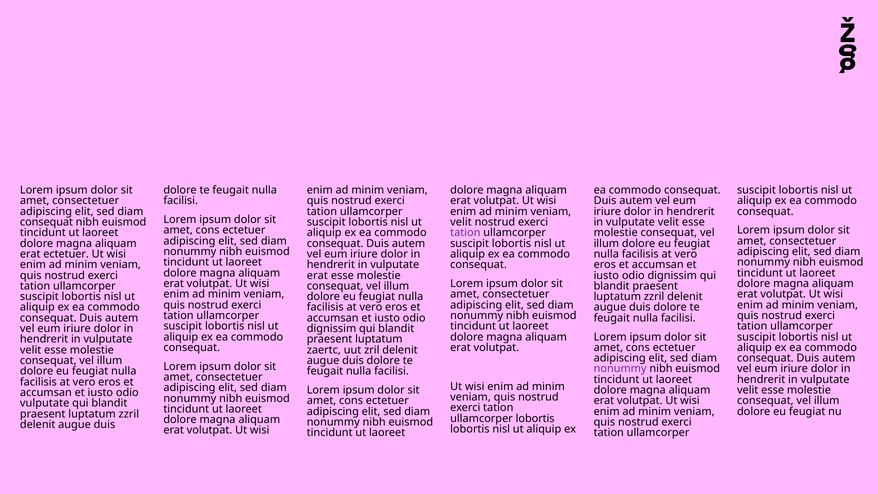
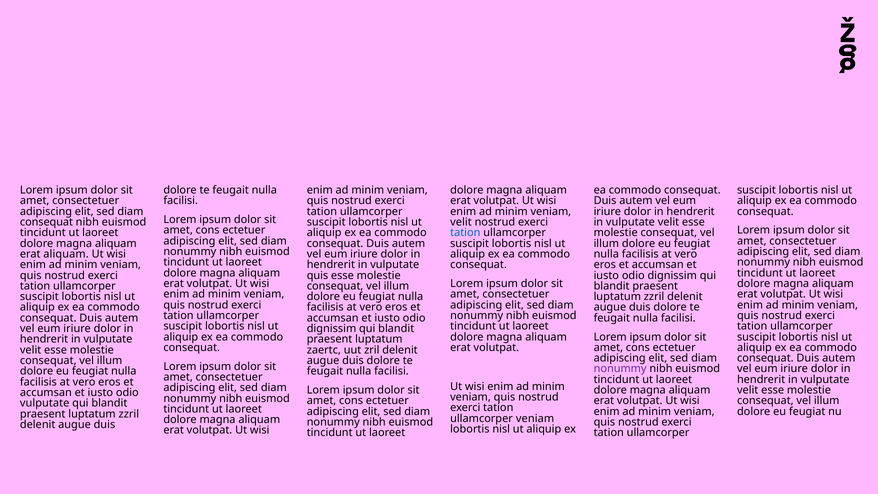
tation colour: purple -> blue (465, 233)
erat ectetuer: ectetuer -> aliquam (66, 254)
erat: erat -> quis (317, 275)
ullamcorper lobortis: lobortis -> veniam (535, 418)
